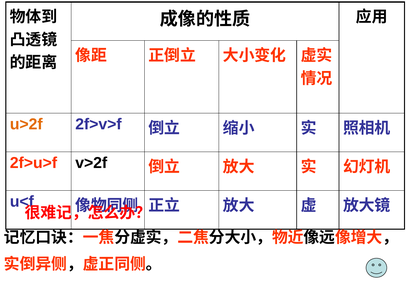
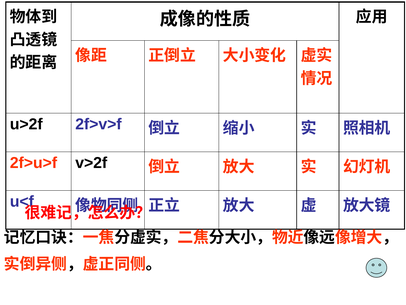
u>2f colour: orange -> black (26, 124)
